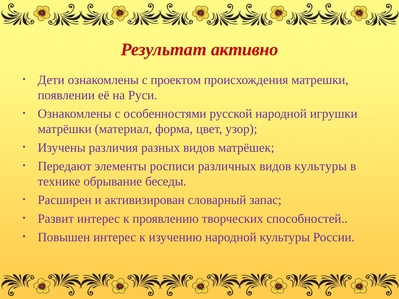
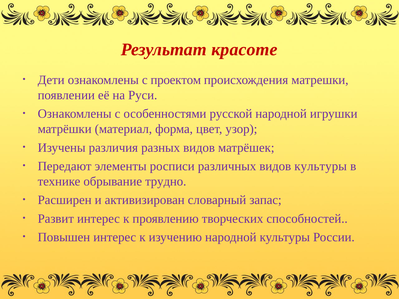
активно: активно -> красоте (244, 50)
беседы: беседы -> трудно (166, 182)
